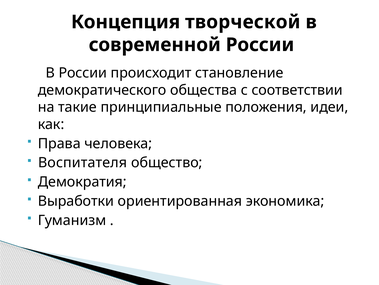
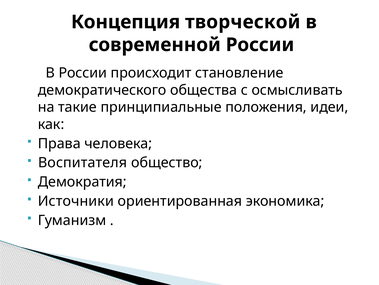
соответствии: соответствии -> осмысливать (297, 90)
Выработки: Выработки -> Источники (76, 201)
